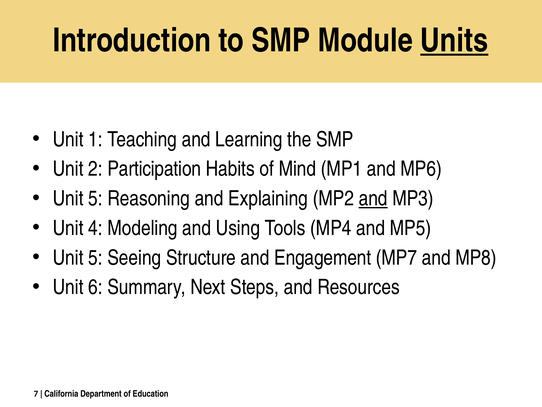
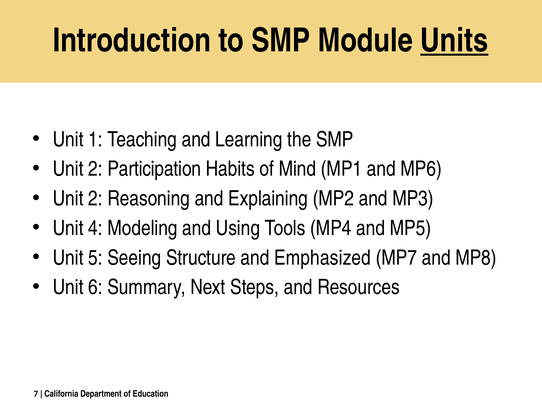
5: 5 -> 2 (95, 198)
and underline: present -> none (373, 198)
Engagement: Engagement -> Emphasized (323, 257)
